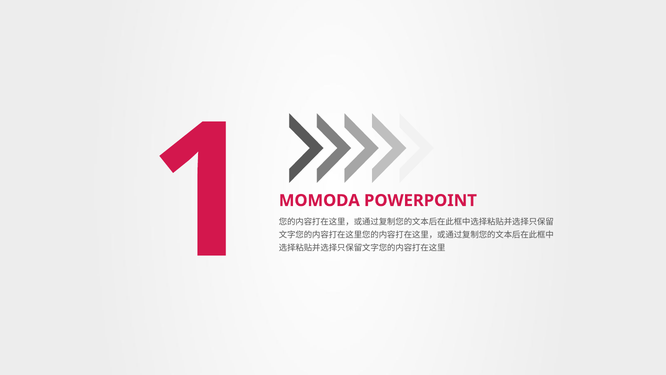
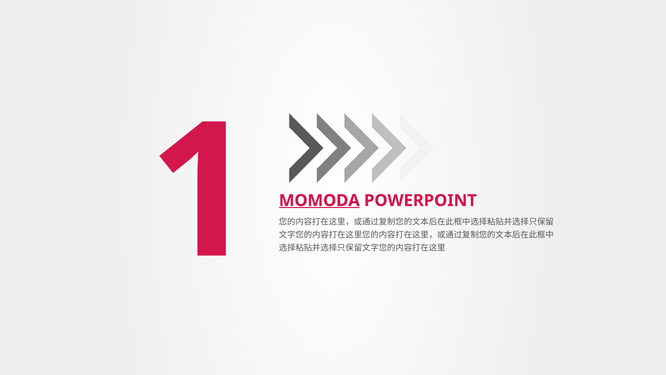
MOMODA underline: none -> present (319, 200)
